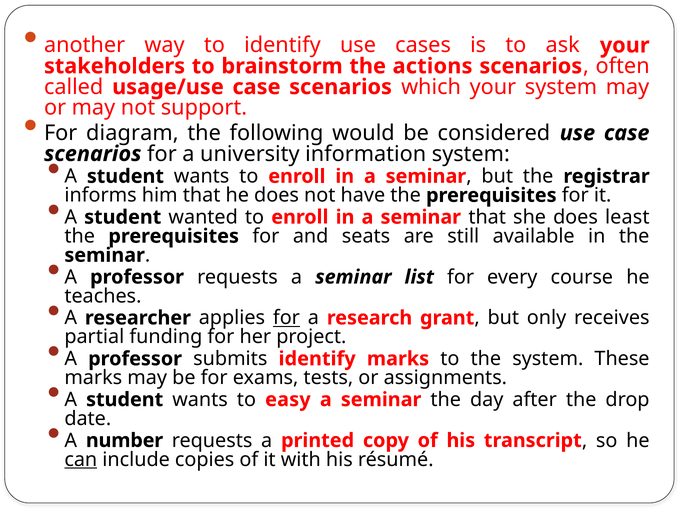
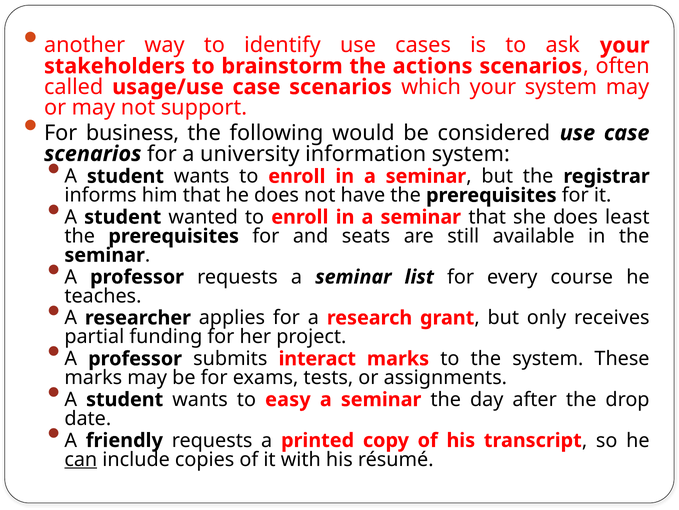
diagram: diagram -> business (133, 133)
for underline: present -> none (286, 317)
submits identify: identify -> interact (317, 358)
number: number -> friendly (124, 440)
